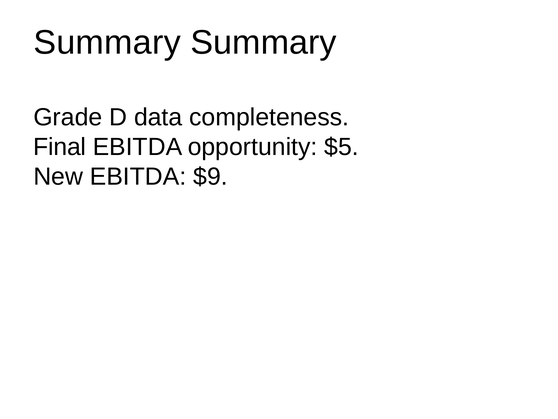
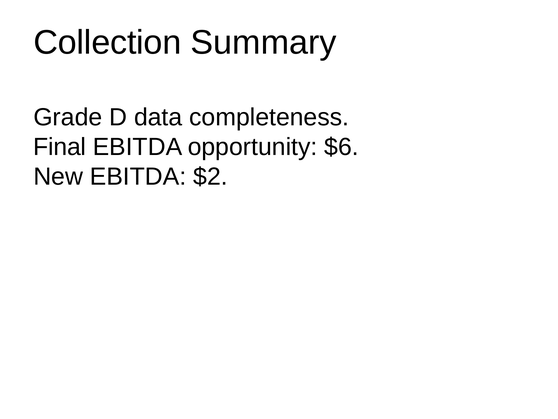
Summary: Summary -> Collection (107, 42)
$5: $5 -> $6 (341, 147)
$9: $9 -> $2 (211, 177)
